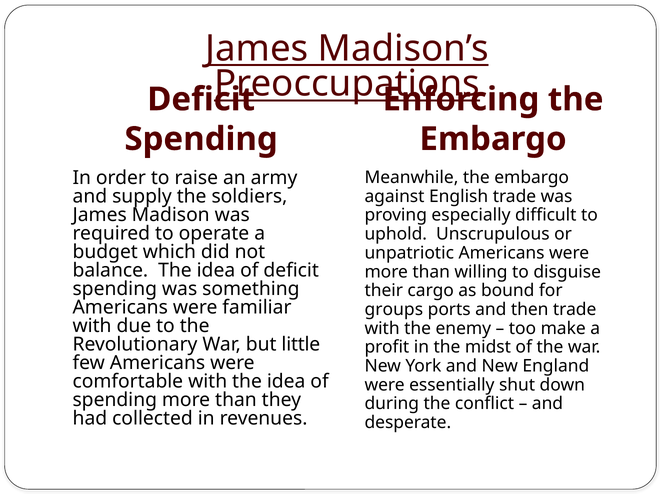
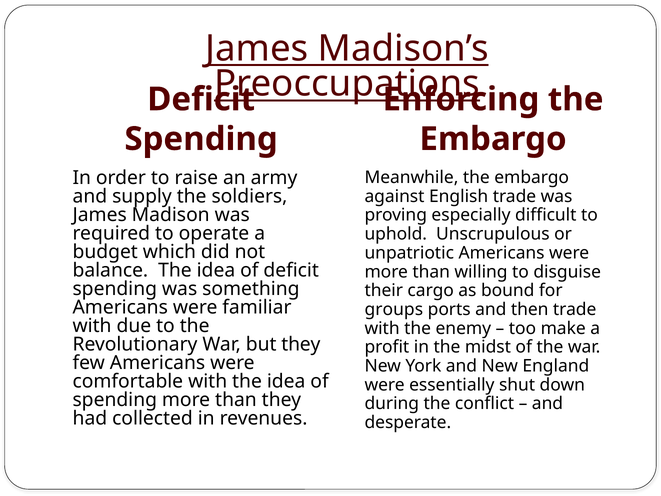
but little: little -> they (301, 344)
